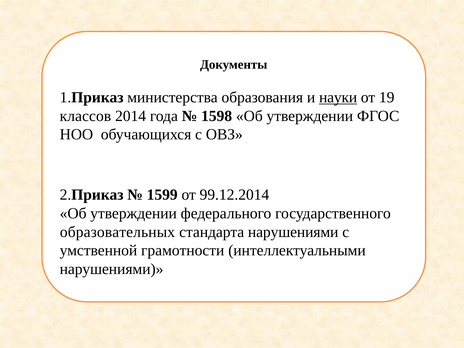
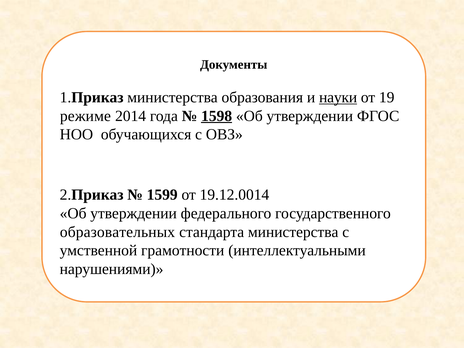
классов: классов -> режиме (85, 116)
1598 underline: none -> present (217, 116)
99.12.2014: 99.12.2014 -> 19.12.0014 (234, 195)
стандарта нарушениями: нарушениями -> министерства (293, 232)
